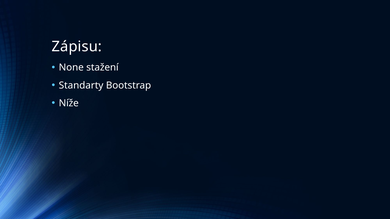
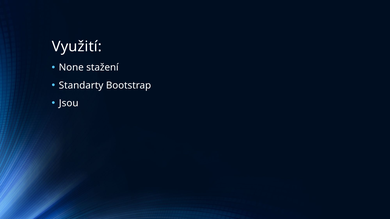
Zápisu: Zápisu -> Využití (77, 47)
Níže: Níže -> Jsou (69, 103)
